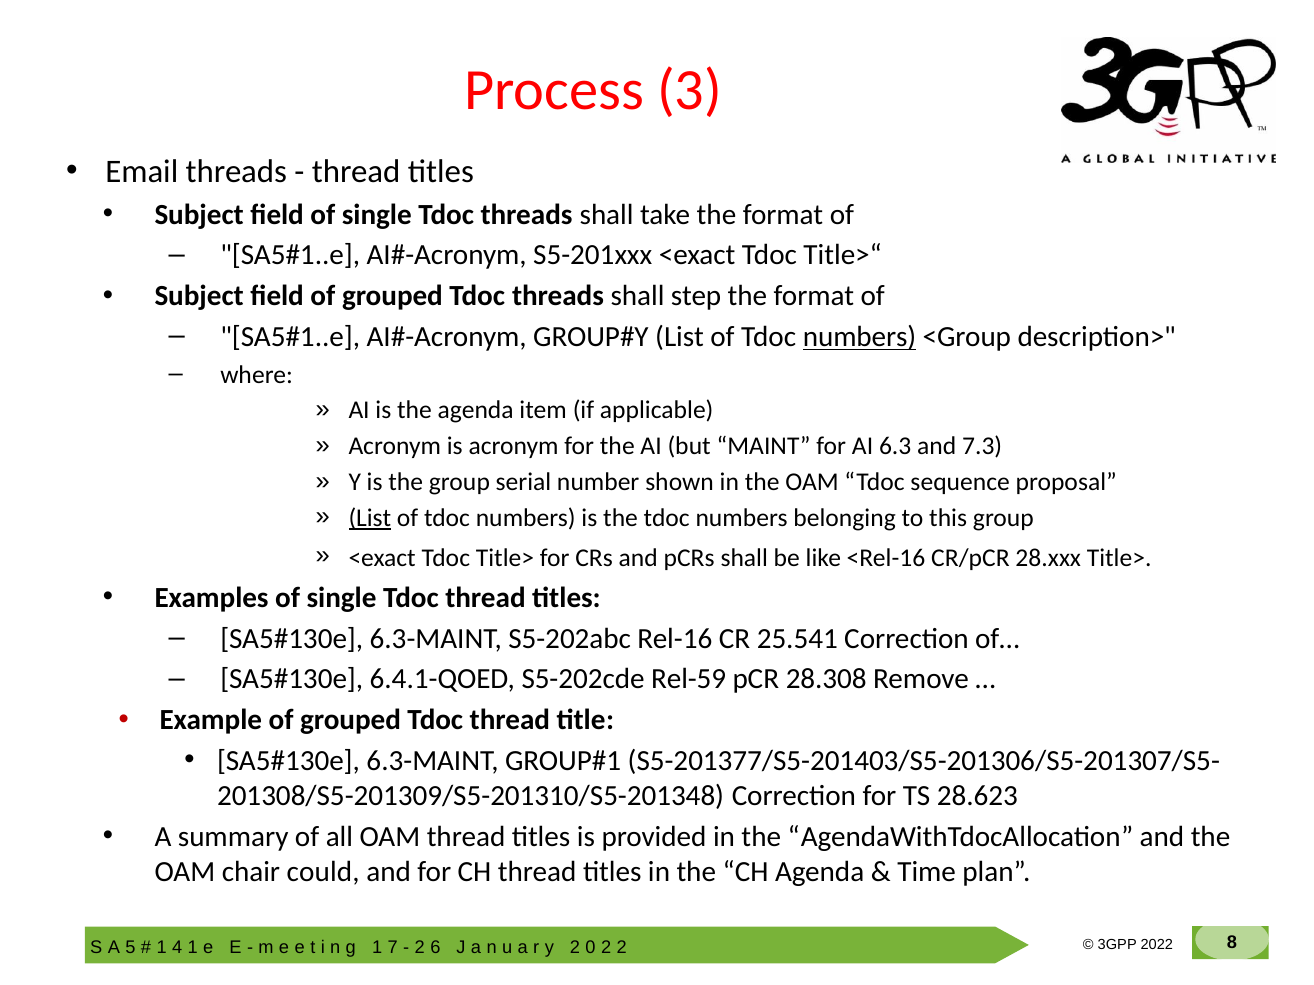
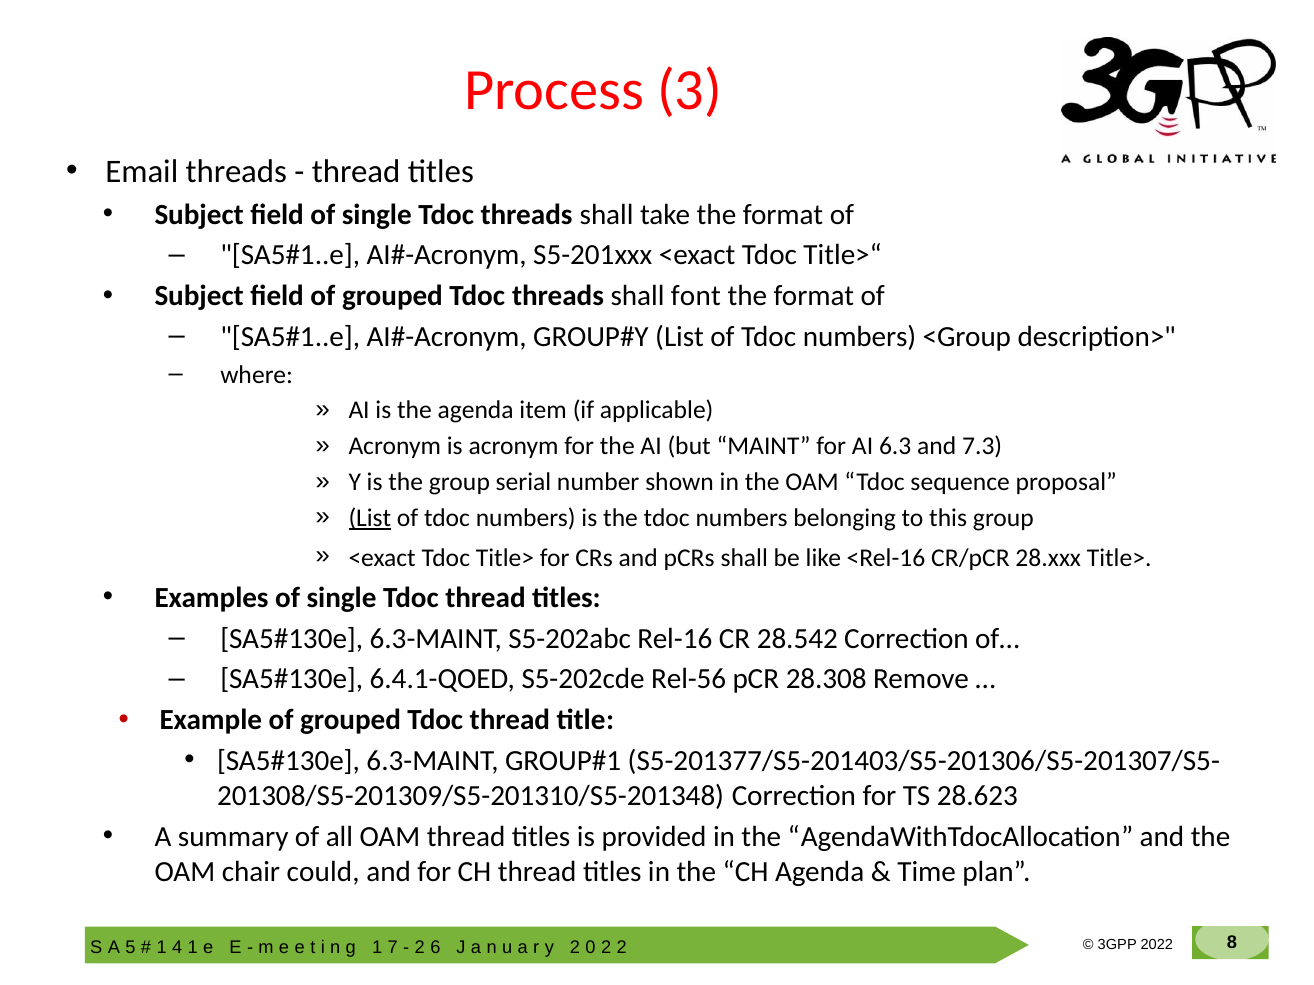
step: step -> font (696, 296)
numbers underline: present -> none (860, 337)
25.541: 25.541 -> 28.542 (797, 639)
Rel-59: Rel-59 -> Rel-56 (689, 680)
